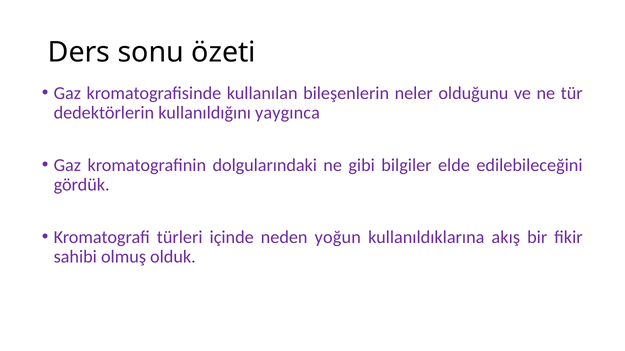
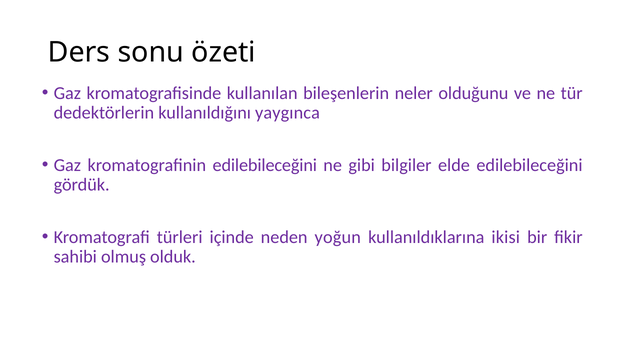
kromatografinin dolgularındaki: dolgularındaki -> edilebileceğini (265, 165)
akış: akış -> ikisi (506, 238)
